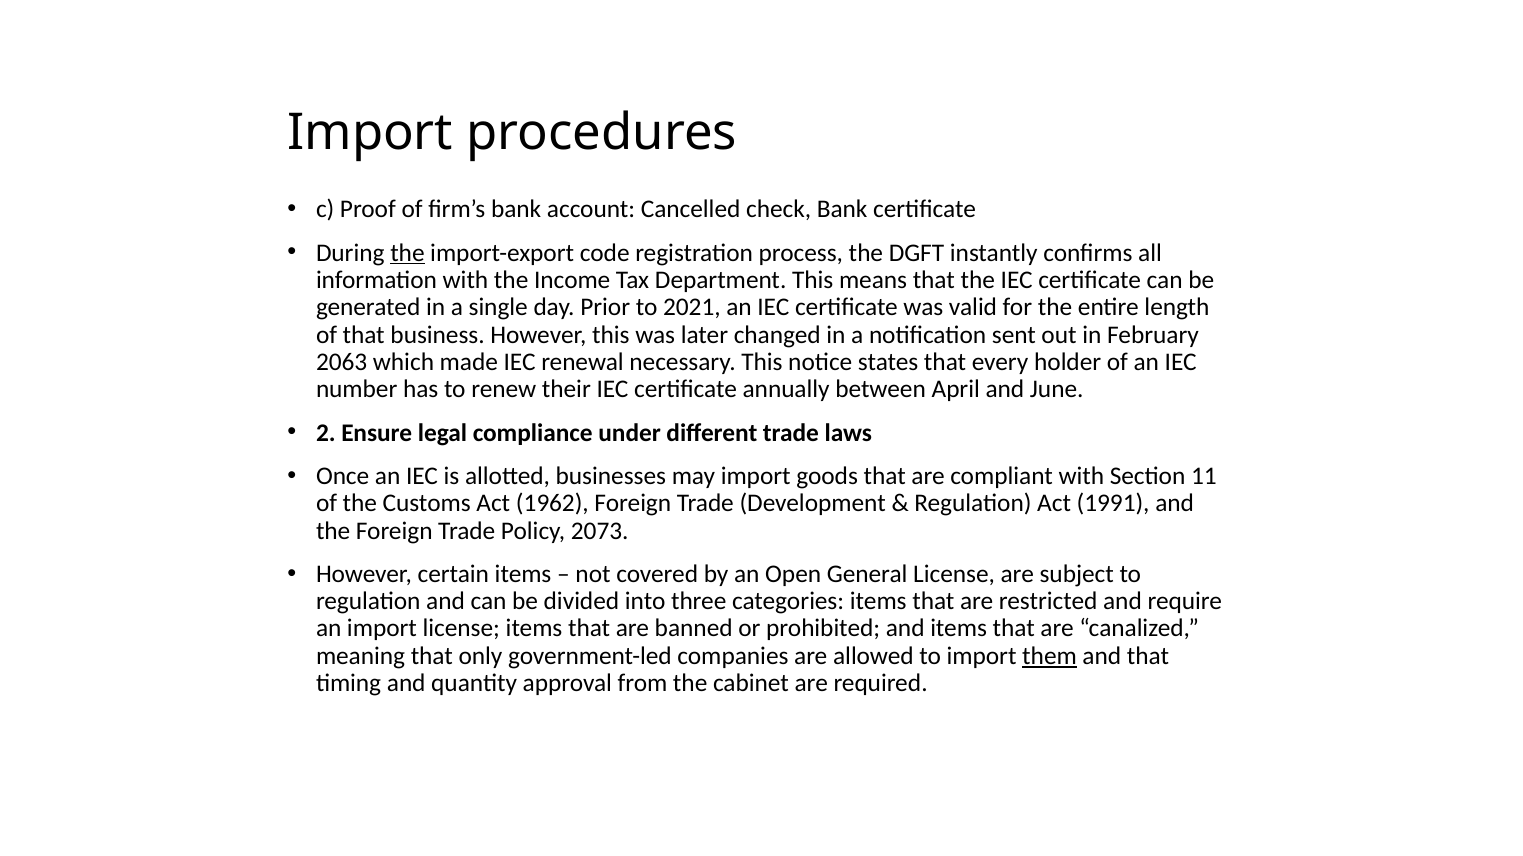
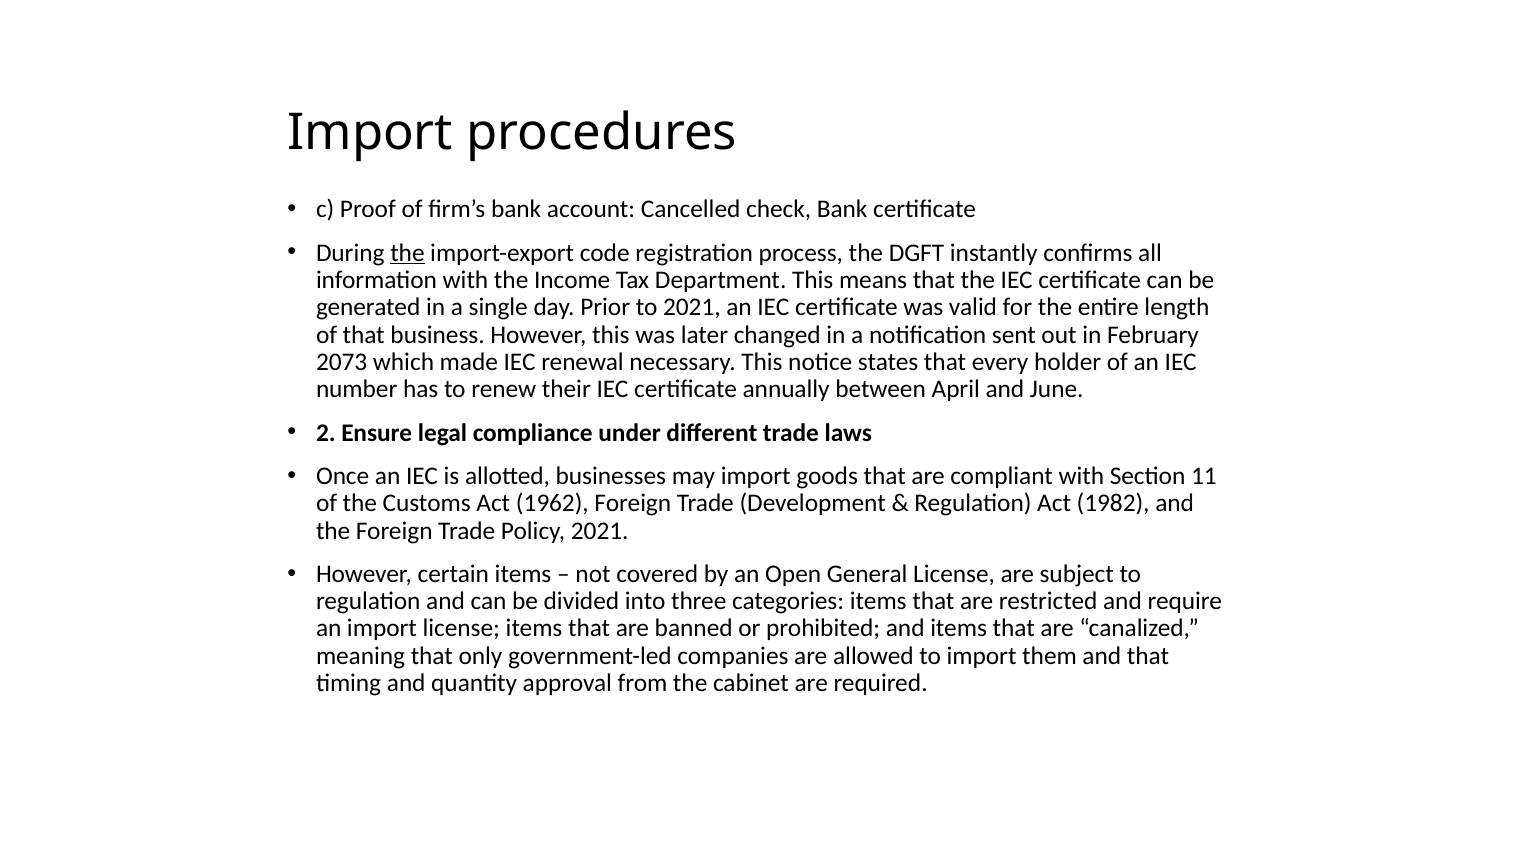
2063: 2063 -> 2073 (342, 362)
1991: 1991 -> 1982 (1113, 504)
Policy 2073: 2073 -> 2021 (600, 531)
them underline: present -> none (1050, 657)
